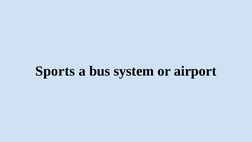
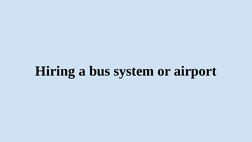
Sports: Sports -> Hiring (55, 71)
